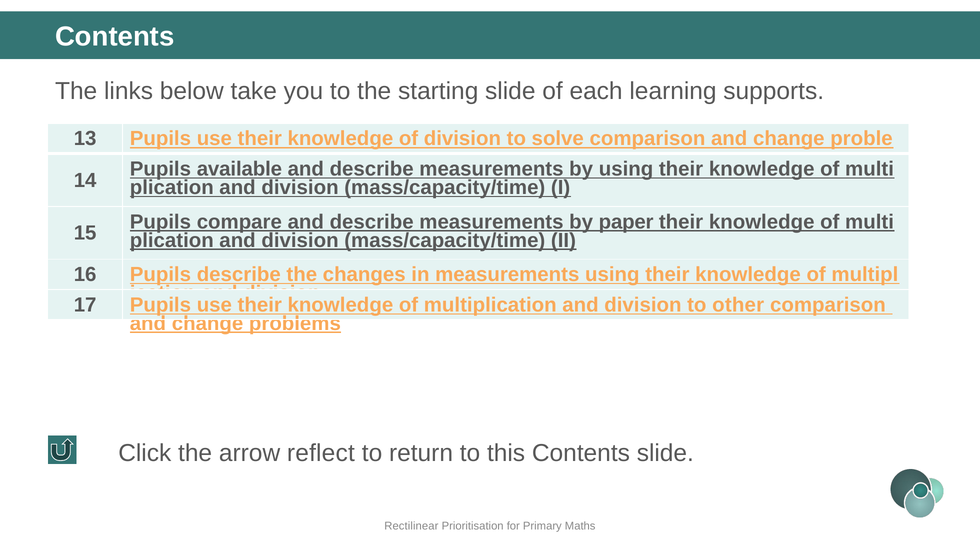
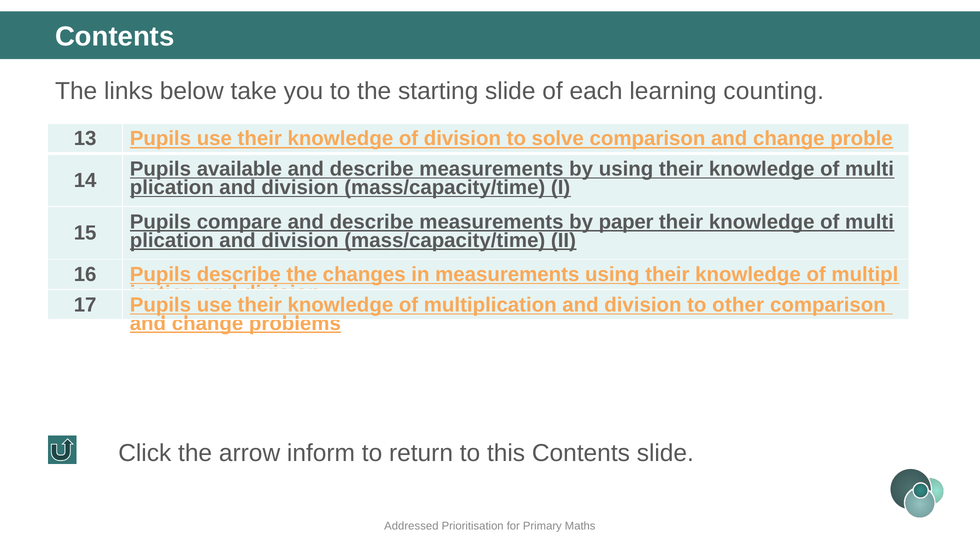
supports: supports -> counting (774, 91)
reflect: reflect -> inform (321, 453)
Rectilinear: Rectilinear -> Addressed (411, 526)
